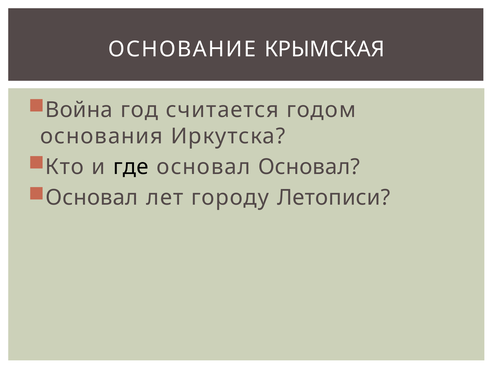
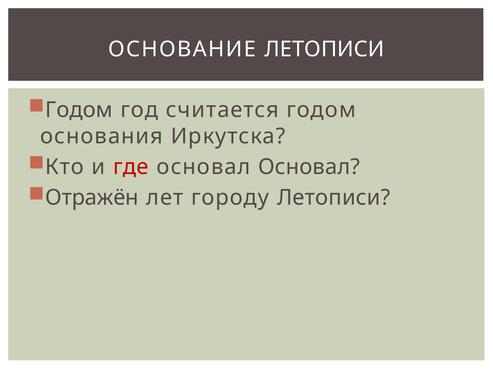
ОСНОВАНИЕ КРЫМСКАЯ: КРЫМСКАЯ -> ЛЕТОПИСИ (324, 49)
Война: Война -> Годом (79, 110)
где colour: black -> red (131, 167)
Основал: Основал -> Отражён (92, 197)
